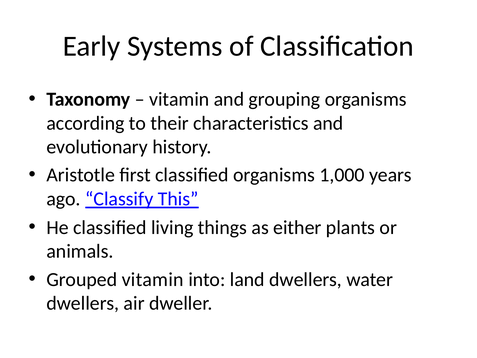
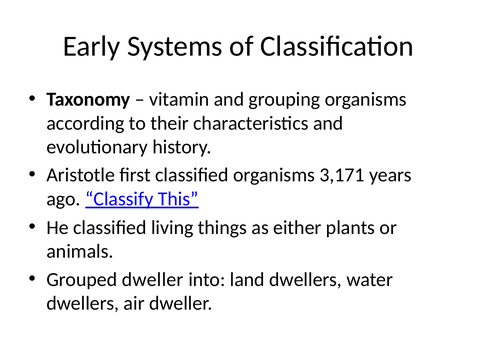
1,000: 1,000 -> 3,171 (342, 175)
Grouped vitamin: vitamin -> dweller (153, 279)
